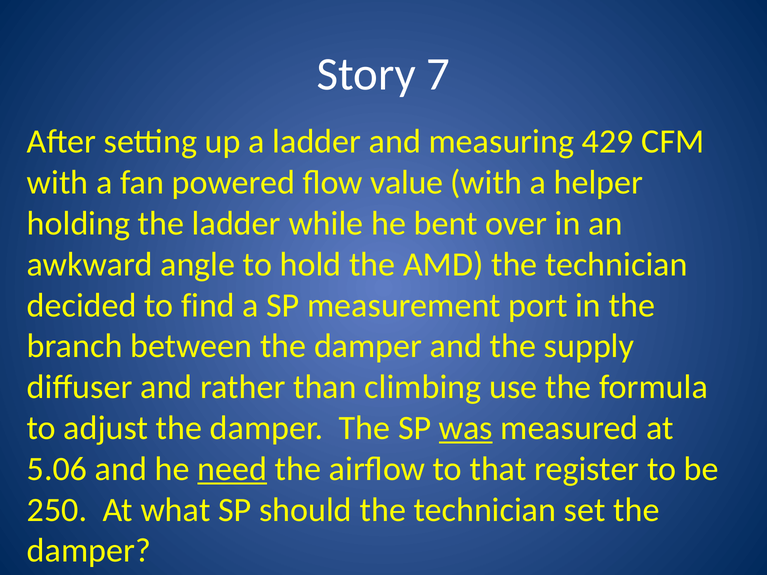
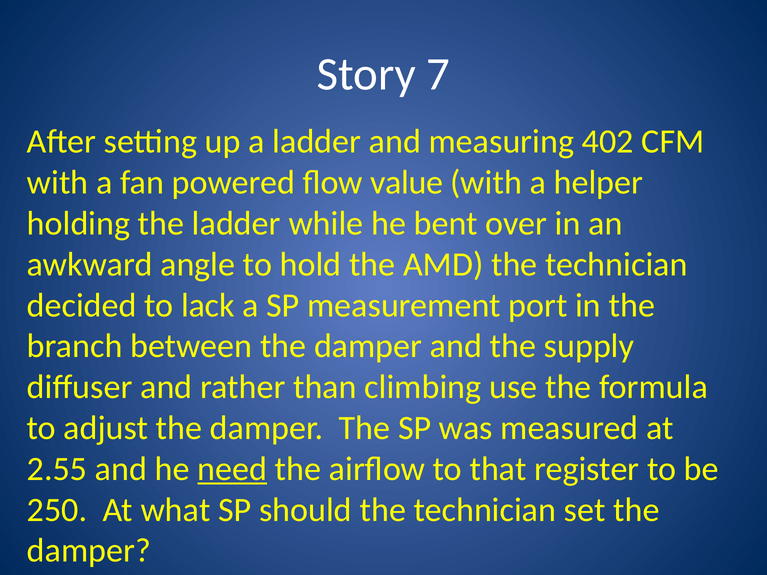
429: 429 -> 402 (608, 142)
find: find -> lack (208, 305)
was underline: present -> none (466, 428)
5.06: 5.06 -> 2.55 (57, 469)
